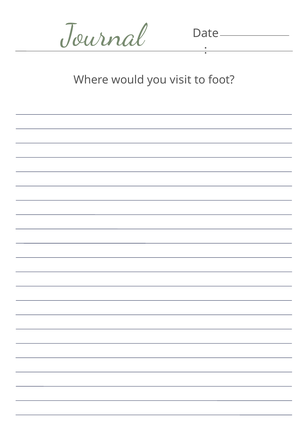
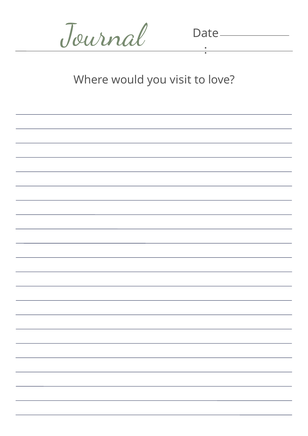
foot: foot -> love (221, 80)
